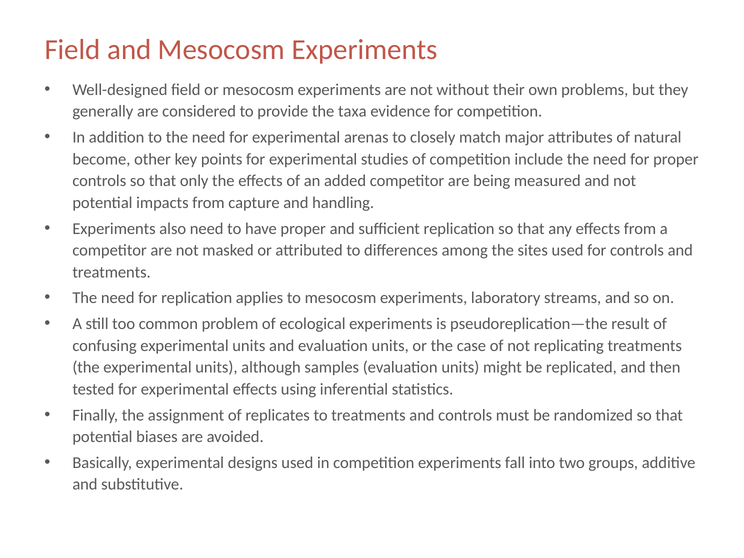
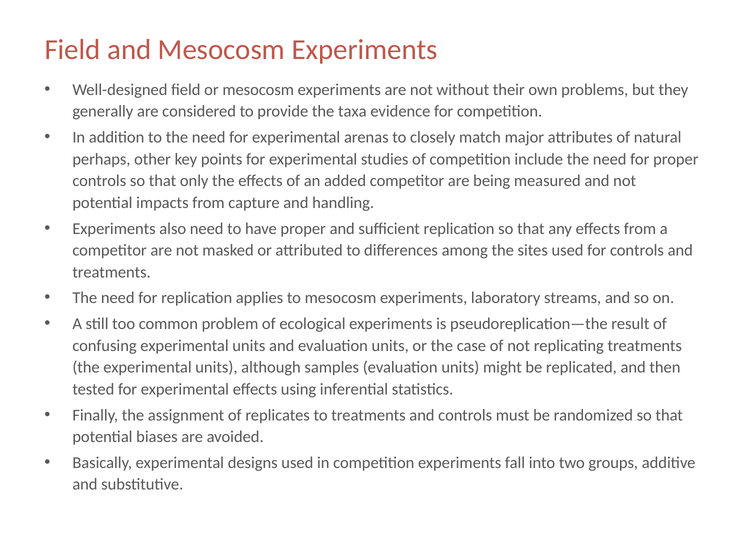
become: become -> perhaps (101, 159)
